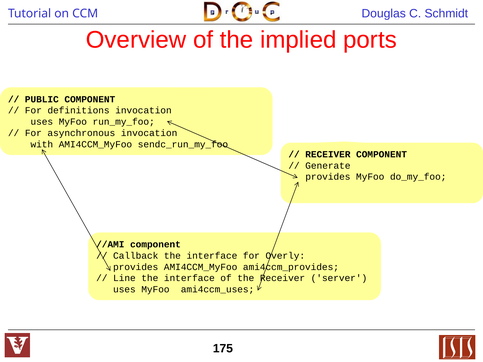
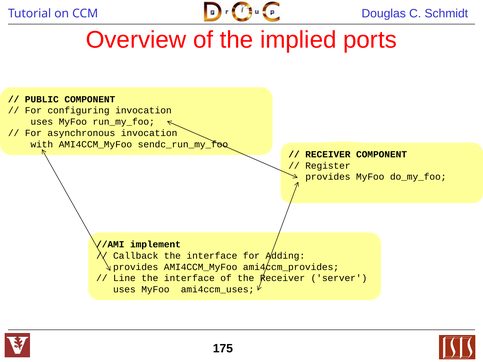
definitions: definitions -> configuring (79, 111)
Generate: Generate -> Register (328, 166)
//AMI component: component -> implement (155, 245)
Overly: Overly -> Adding (285, 256)
